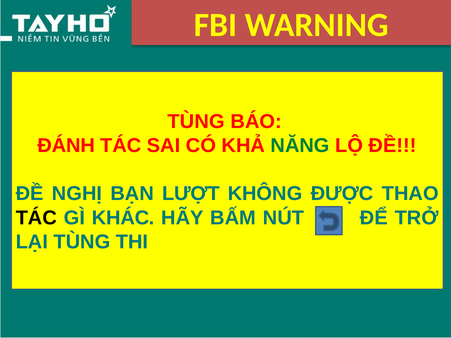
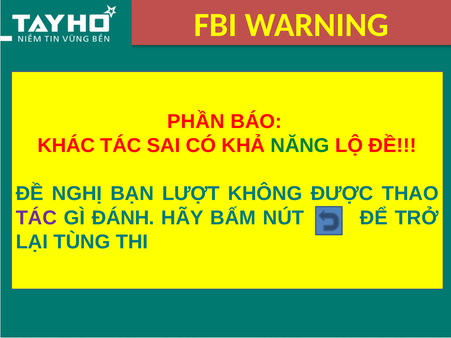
TÙNG: TÙNG -> PHẦN (196, 122)
ĐÁNH: ĐÁNH -> KHÁC (66, 146)
TÁC colour: black -> purple (36, 218)
KHÁC: KHÁC -> ĐÁNH (123, 218)
